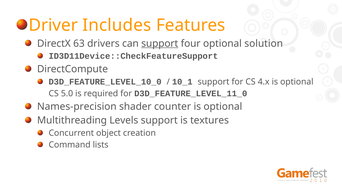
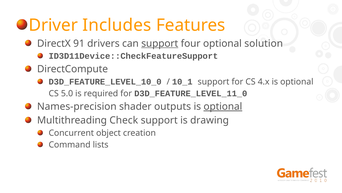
63: 63 -> 91 (79, 43)
counter: counter -> outputs (173, 106)
optional underline: none -> present (223, 106)
Levels: Levels -> Check (124, 120)
textures: textures -> drawing (210, 120)
